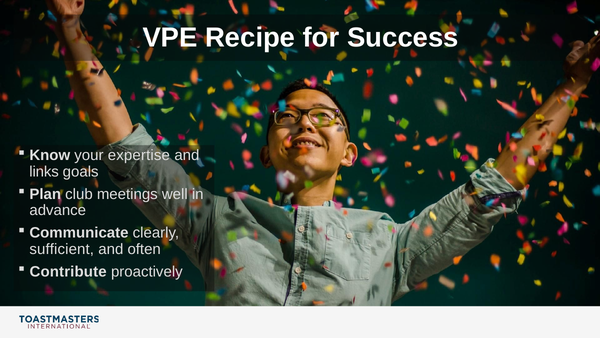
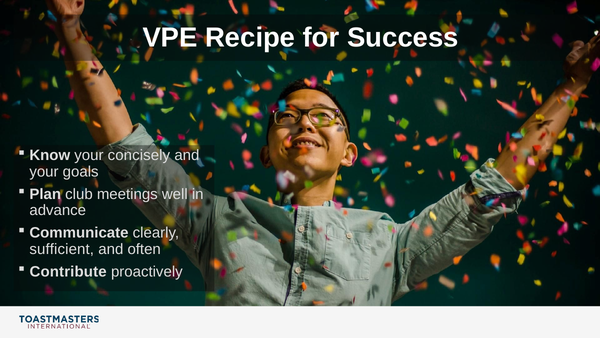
expertise: expertise -> concisely (139, 155)
links: links -> your (44, 171)
